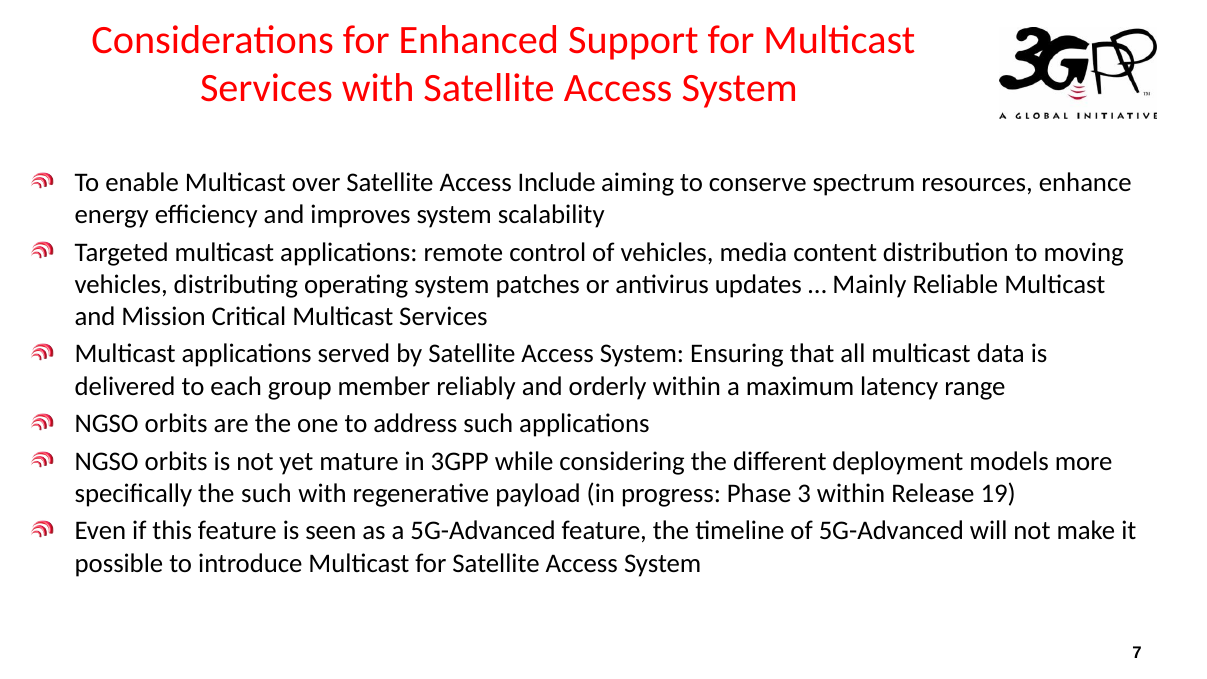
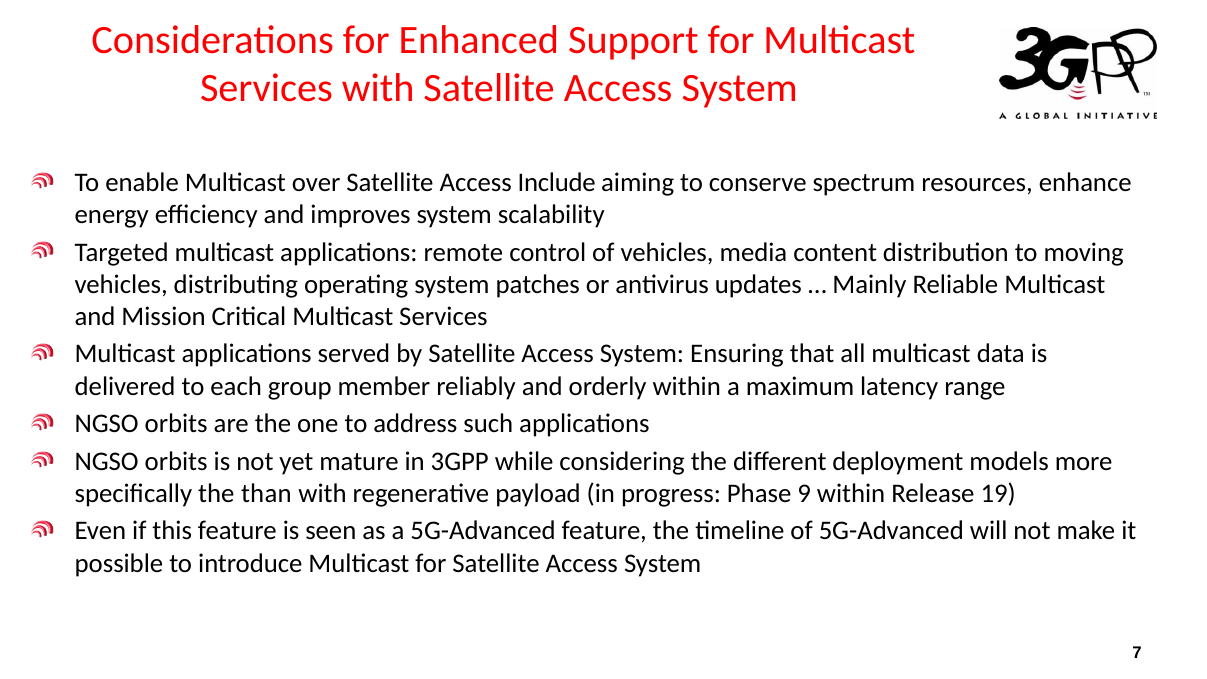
the such: such -> than (266, 494)
3: 3 -> 9 (804, 494)
